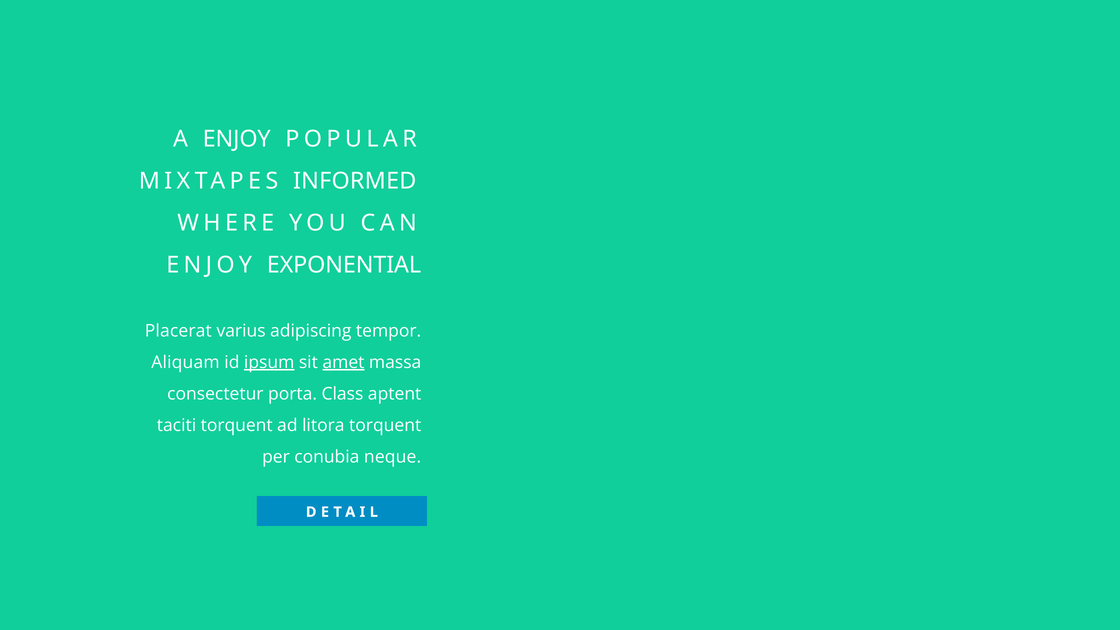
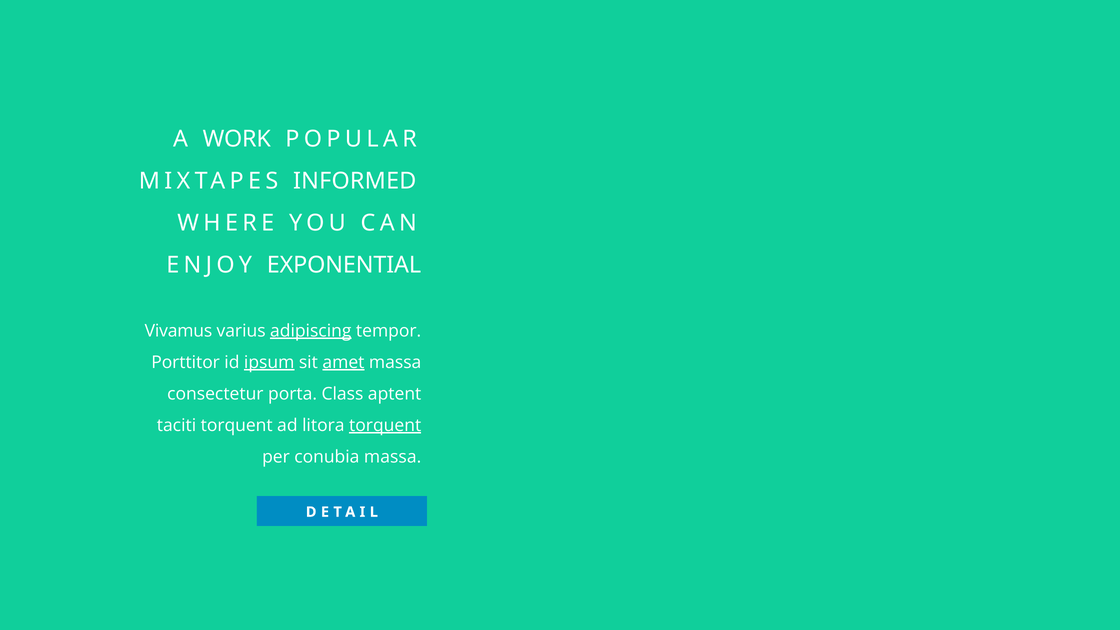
A ENJOY: ENJOY -> WORK (237, 139)
Placerat: Placerat -> Vivamus (178, 331)
adipiscing underline: none -> present (311, 331)
Aliquam: Aliquam -> Porttitor (186, 362)
torquent underline: none -> present (385, 425)
conubia neque: neque -> massa (393, 457)
